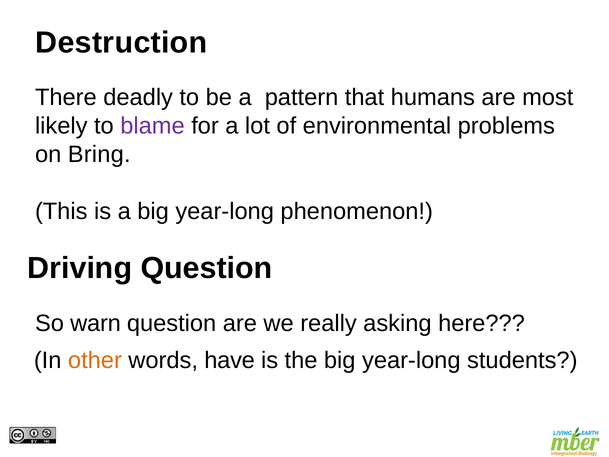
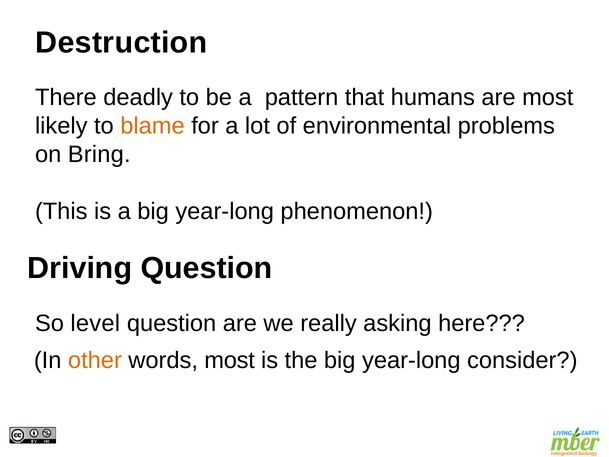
blame colour: purple -> orange (152, 126)
warn: warn -> level (95, 323)
words have: have -> most (230, 360)
students: students -> consider (522, 360)
